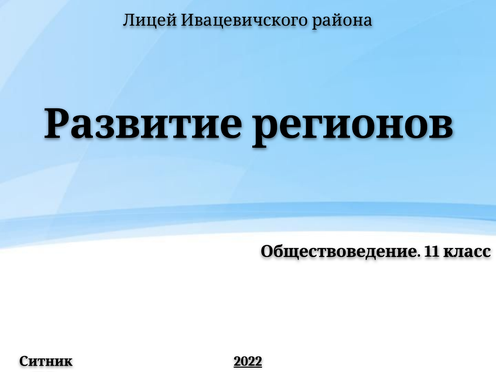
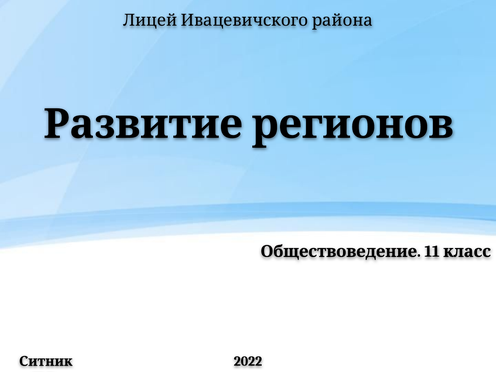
2022 underline: present -> none (248, 361)
